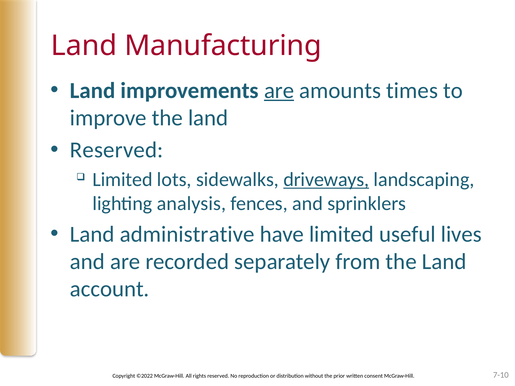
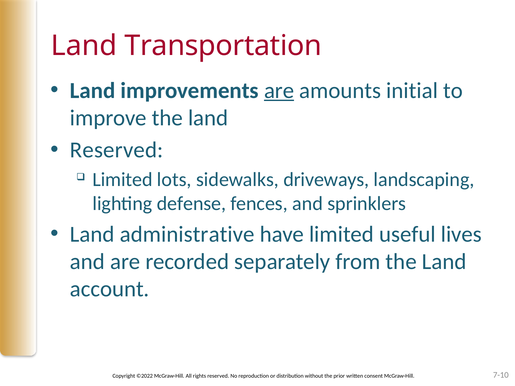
Manufacturing: Manufacturing -> Transportation (223, 46)
times: times -> initial (412, 91)
driveways underline: present -> none (326, 180)
analysis: analysis -> defense (192, 204)
